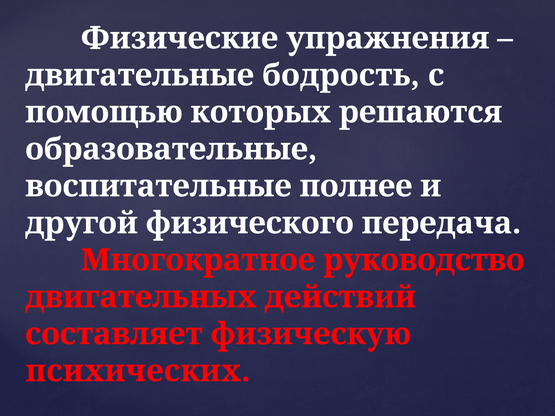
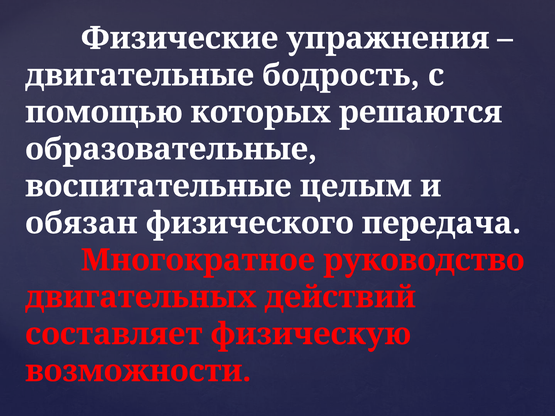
полнее: полнее -> целым (356, 186)
другой: другой -> обязан (81, 223)
психических: психических -> возможности (138, 371)
